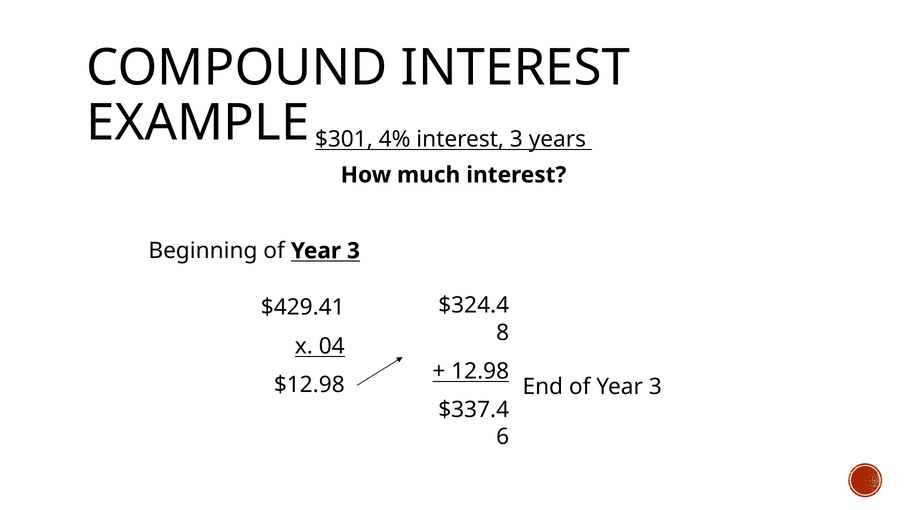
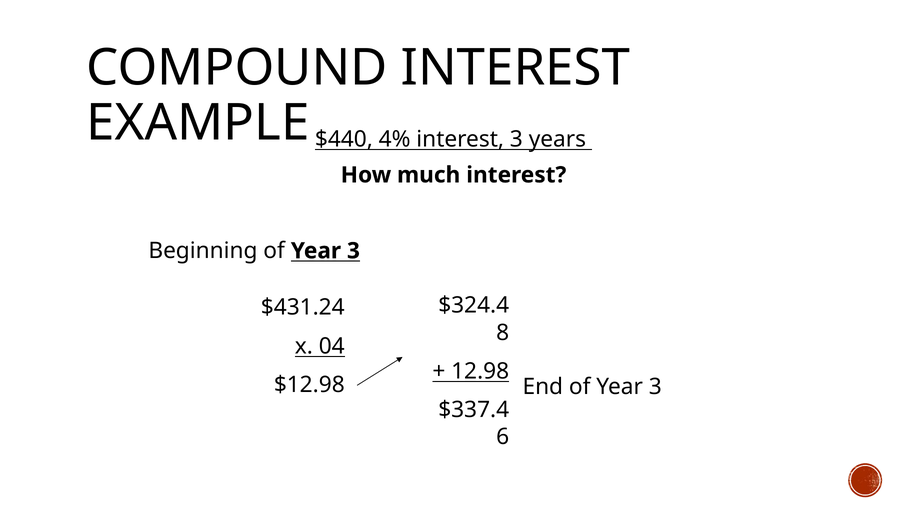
$301: $301 -> $440 (344, 139)
$429.41: $429.41 -> $431.24 (303, 308)
